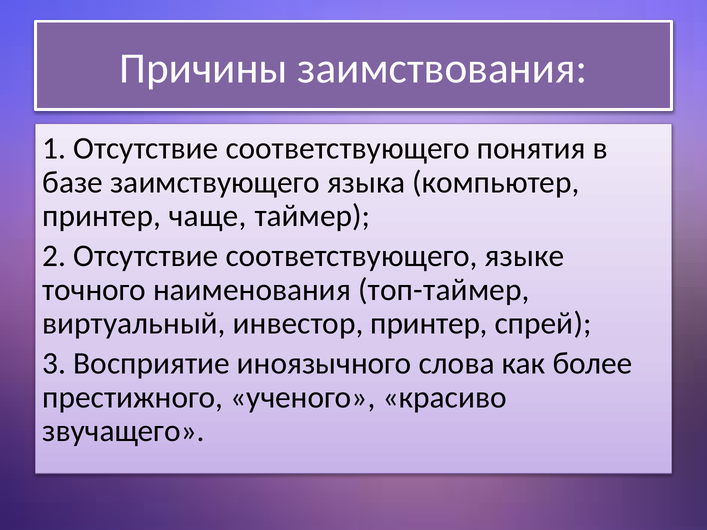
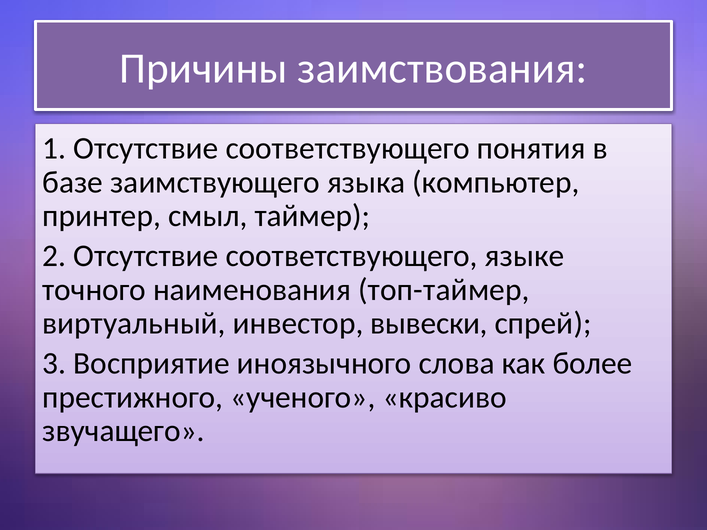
чаще: чаще -> смыл (208, 216)
инвестор принтер: принтер -> вывески (429, 324)
